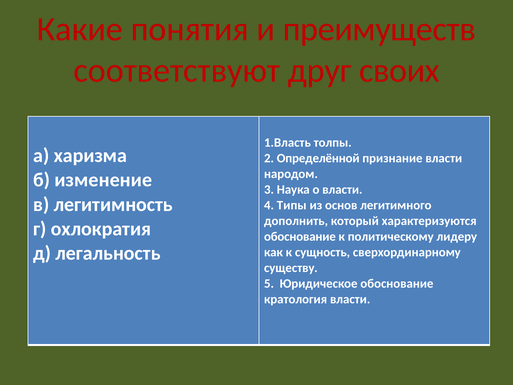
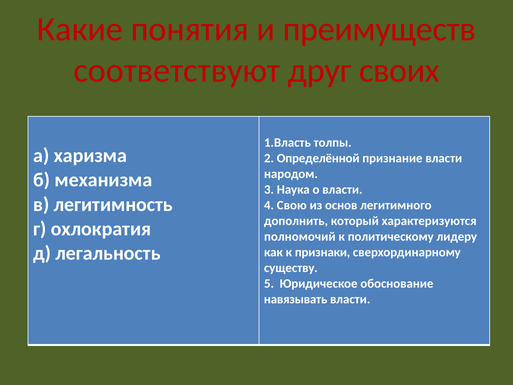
изменение: изменение -> механизма (103, 180)
Типы: Типы -> Свою (292, 205)
обоснование: обоснование -> полномочий (300, 236)
сущность: сущность -> признаки (323, 252)
кратология: кратология -> навязывать (296, 299)
